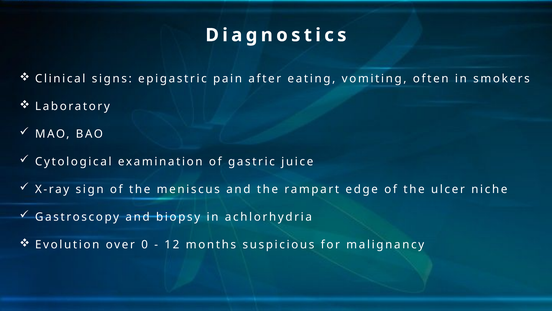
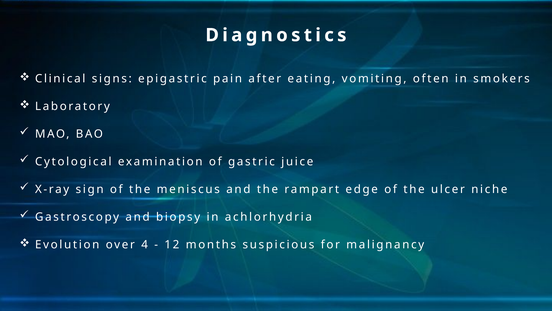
0: 0 -> 4 (145, 244)
